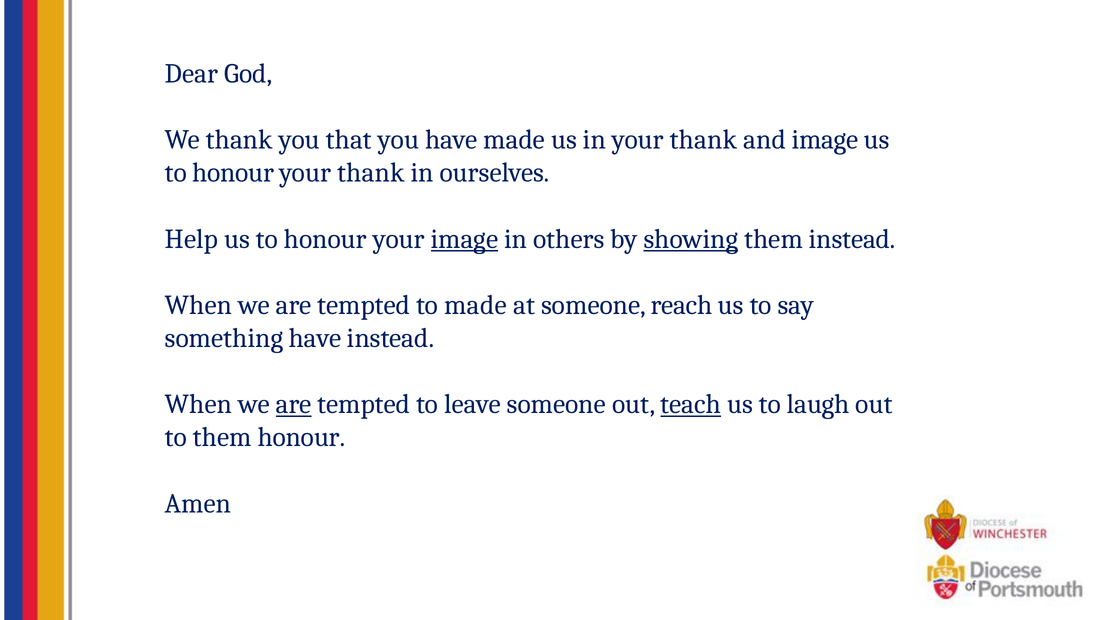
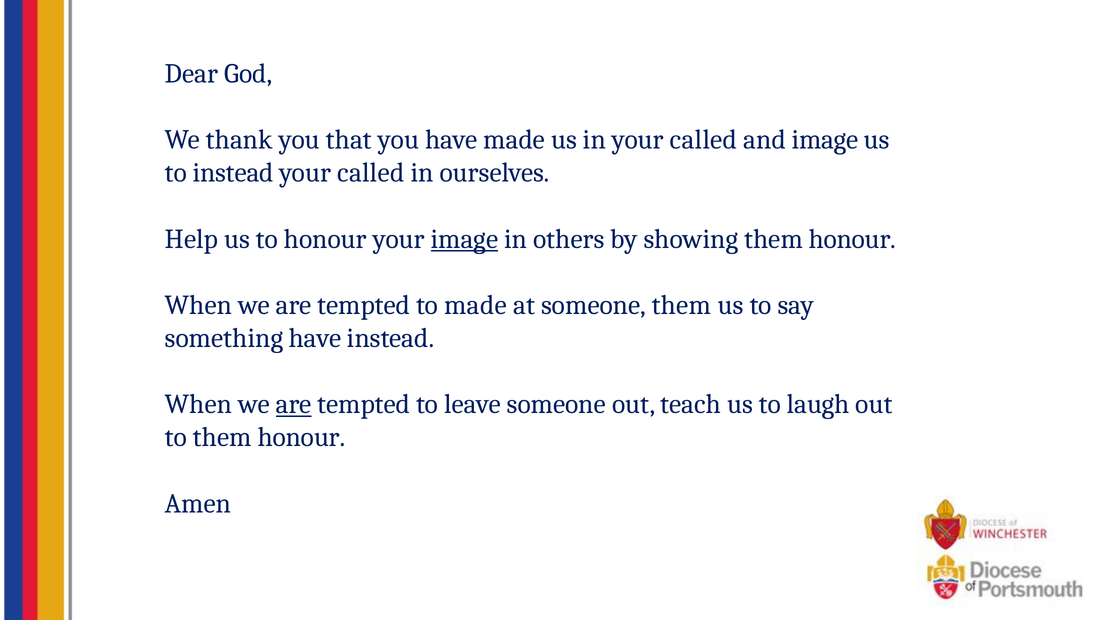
in your thank: thank -> called (703, 140)
honour: honour -> instead (233, 173)
thank: thank -> called (371, 173)
showing underline: present -> none (691, 239)
instead: instead -> honour (852, 239)
someone reach: reach -> them (681, 305)
teach underline: present -> none (691, 404)
